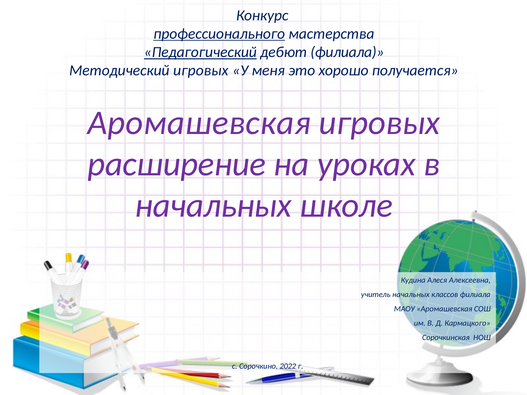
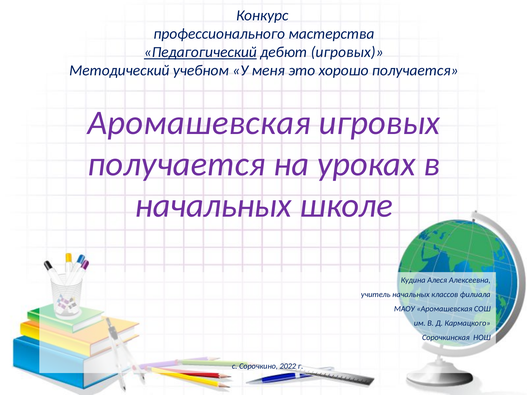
профессионального underline: present -> none (219, 34)
дебют филиала: филиала -> игровых (347, 52)
Методический игровых: игровых -> учебном (201, 71)
расширение: расширение -> получается (177, 164)
